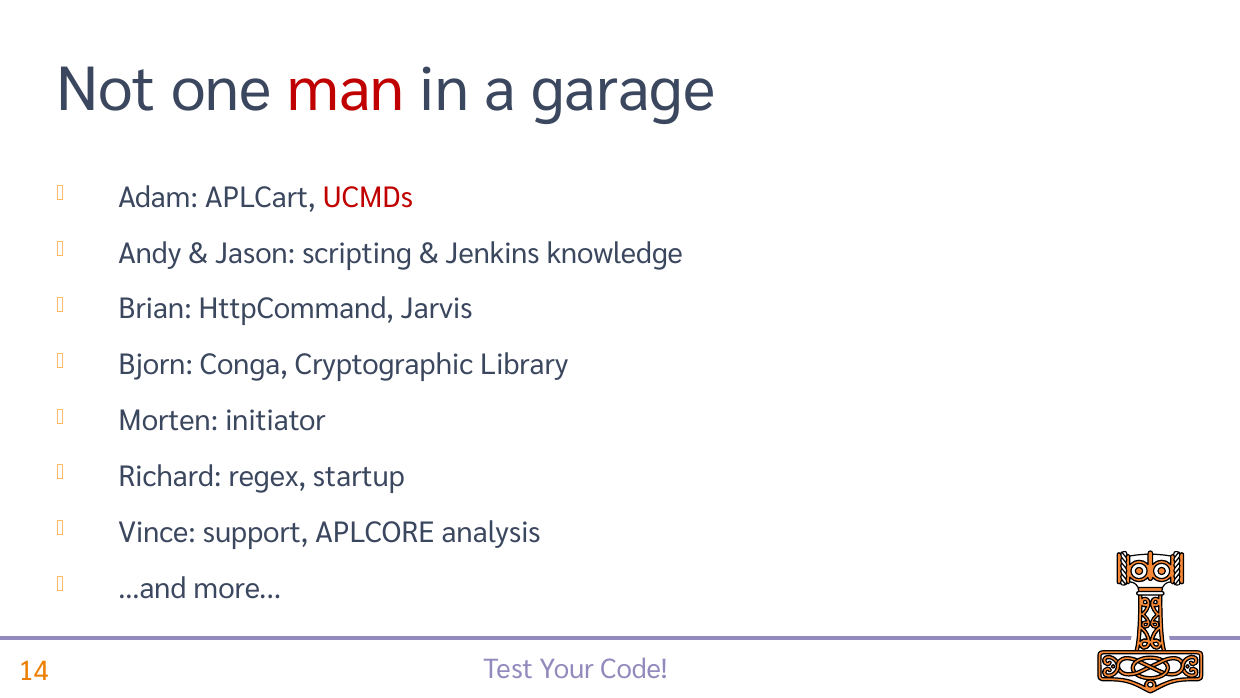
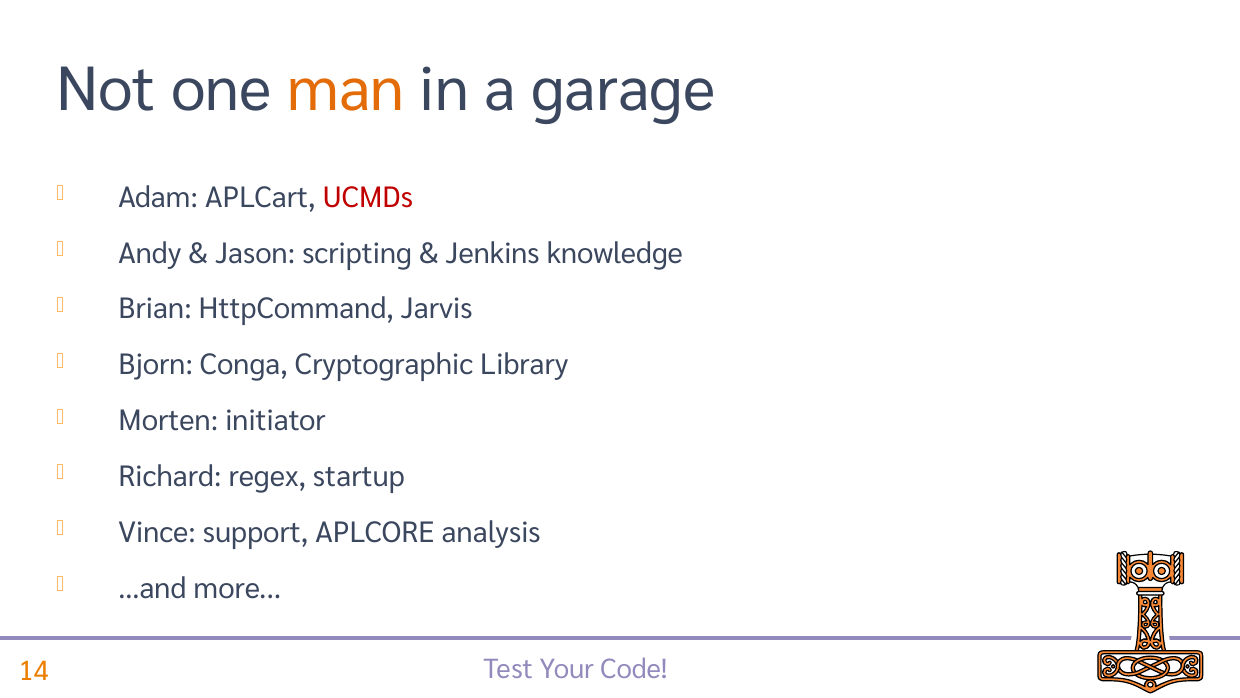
man colour: red -> orange (346, 90)
